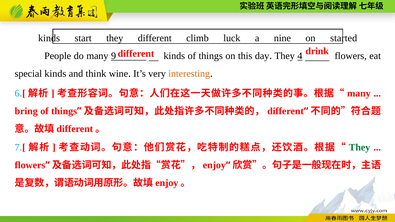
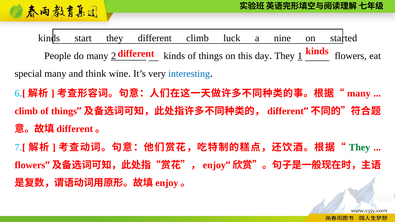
different drink: drink -> kinds (317, 51)
9: 9 -> 2 (114, 56)
4: 4 -> 1 (300, 56)
special kinds: kinds -> many (55, 74)
interesting colour: orange -> blue (189, 74)
bring: bring -> climb (26, 111)
